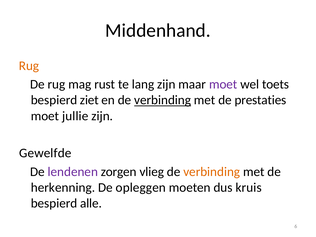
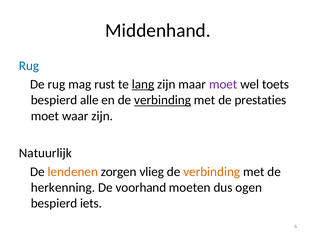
Rug colour: orange -> blue (29, 66)
lang underline: none -> present (143, 84)
ziet: ziet -> alle (89, 100)
jullie: jullie -> waar (75, 116)
Gewelfde: Gewelfde -> Natuurlijk (45, 153)
lendenen colour: purple -> orange (73, 172)
opleggen: opleggen -> voorhand (141, 188)
kruis: kruis -> ogen (249, 188)
alle: alle -> iets (91, 203)
